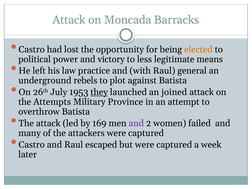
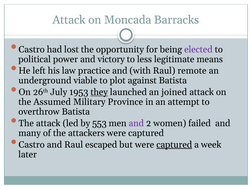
elected colour: orange -> purple (198, 49)
general: general -> remote (192, 71)
rebels: rebels -> viable (85, 81)
Attempts: Attempts -> Assumed (52, 102)
169: 169 -> 553 (99, 123)
captured underline: none -> present (174, 145)
